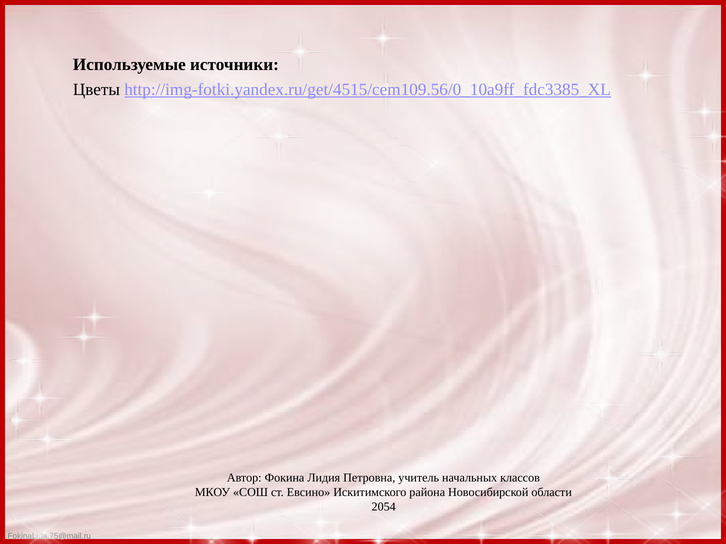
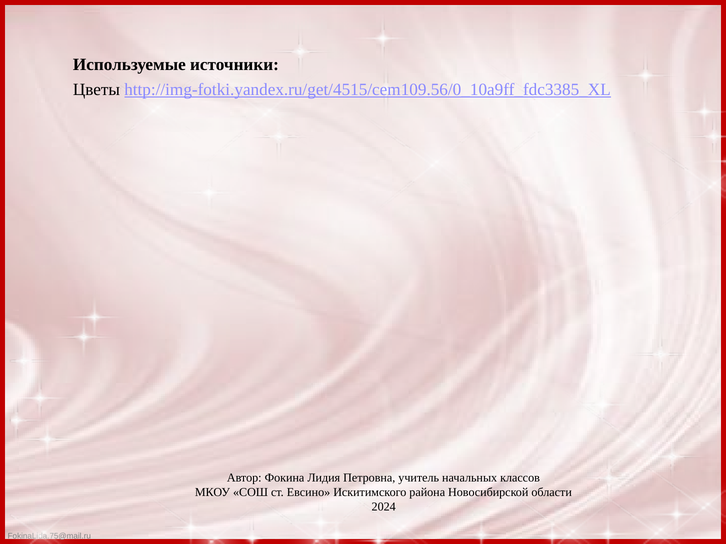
2054: 2054 -> 2024 (384, 507)
